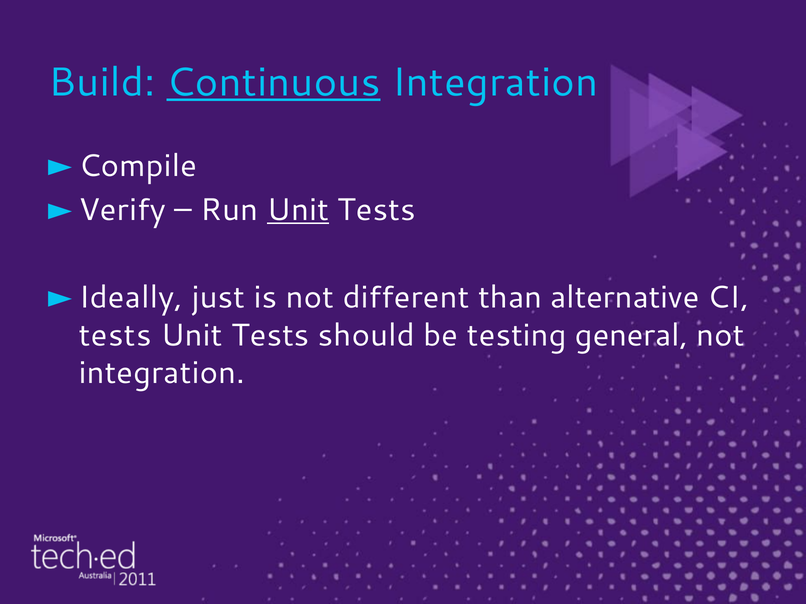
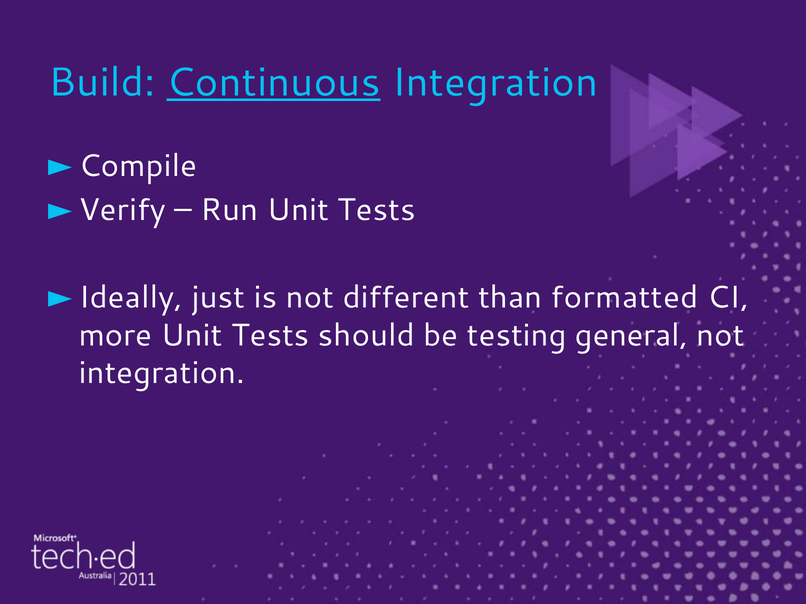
Unit underline: present -> none (298, 210)
alternative: alternative -> formatted (625, 298)
tests: tests -> more (115, 335)
